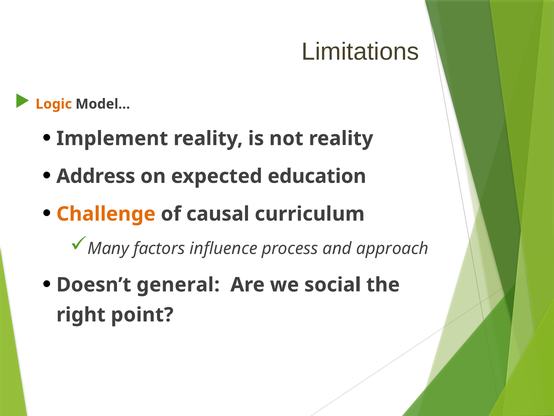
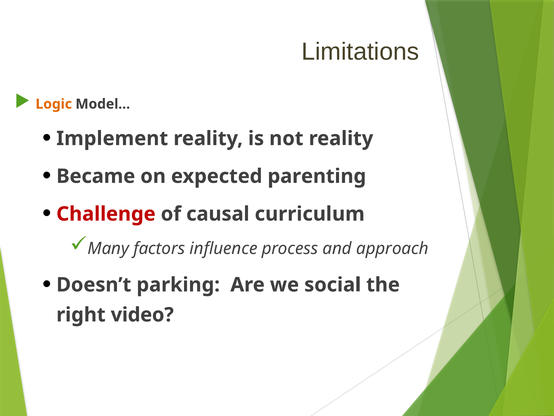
Address: Address -> Became (96, 176)
education: education -> parenting (317, 176)
Challenge colour: orange -> red (106, 214)
general: general -> parking (178, 284)
point: point -> video (142, 314)
